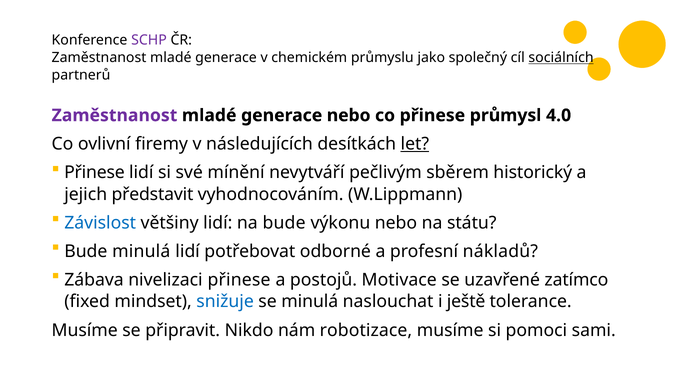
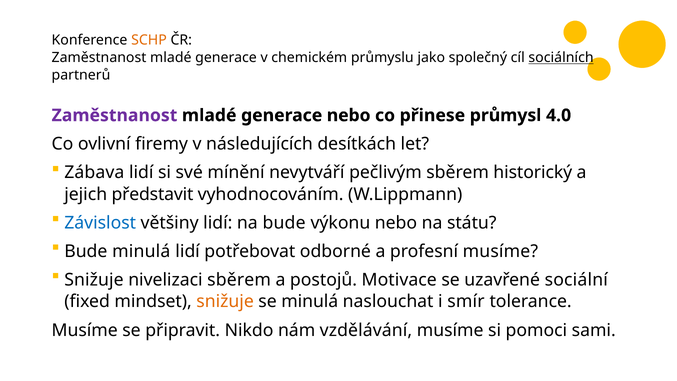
SCHP colour: purple -> orange (149, 40)
let underline: present -> none (415, 144)
Přinese: Přinese -> Zábava (94, 173)
profesní nákladů: nákladů -> musíme (500, 251)
Zábava: Zábava -> Snižuje (94, 280)
nivelizaci přinese: přinese -> sběrem (239, 280)
zatímco: zatímco -> sociální (576, 280)
snižuje colour: blue -> orange (225, 301)
ještě: ještě -> smír (466, 301)
robotizace: robotizace -> vzdělávání (366, 330)
